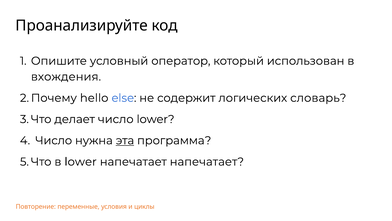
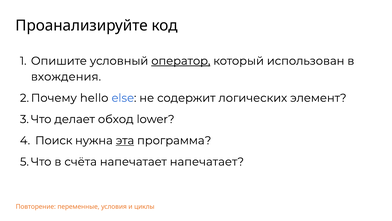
оператор underline: none -> present (181, 61)
словарь: словарь -> элемент (318, 98)
делает число: число -> обход (116, 119)
Число: Число -> Поиск (54, 140)
в lower: lower -> счёта (81, 161)
